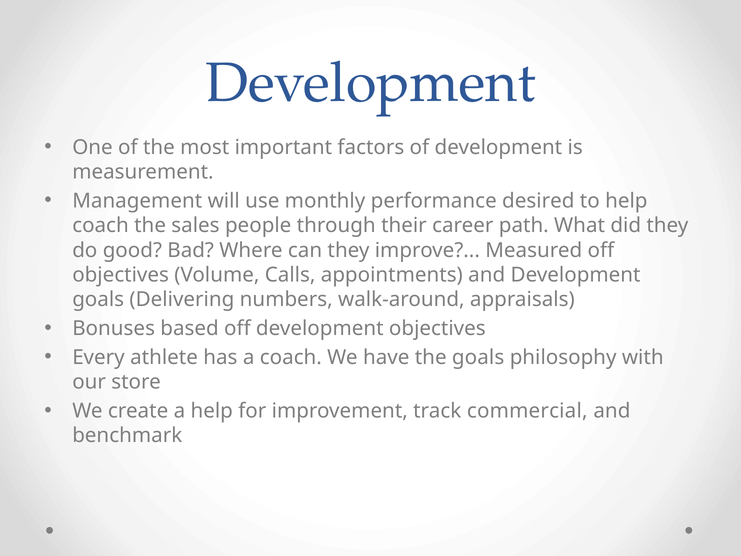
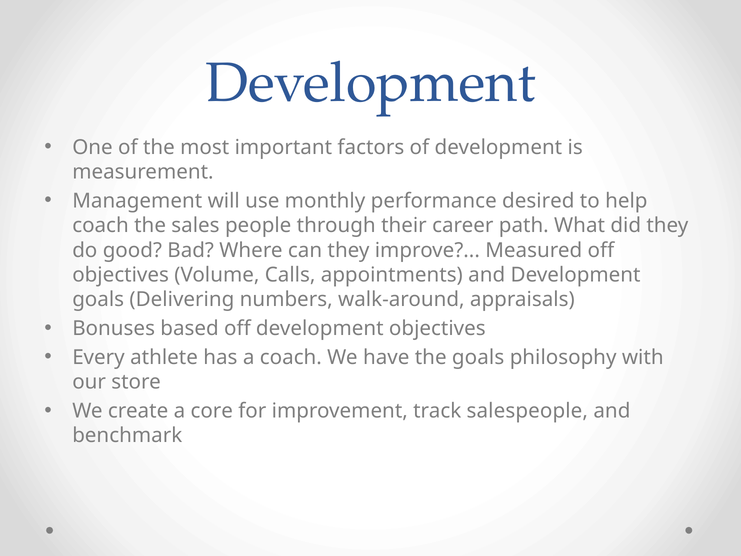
a help: help -> core (212, 411)
commercial: commercial -> salespeople (527, 411)
